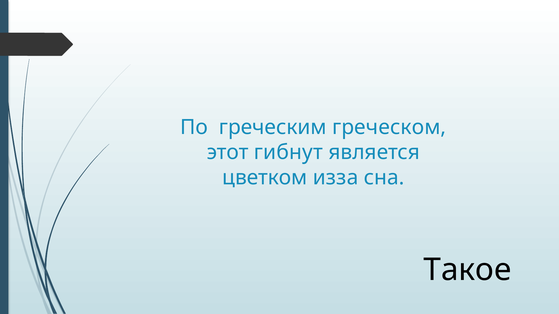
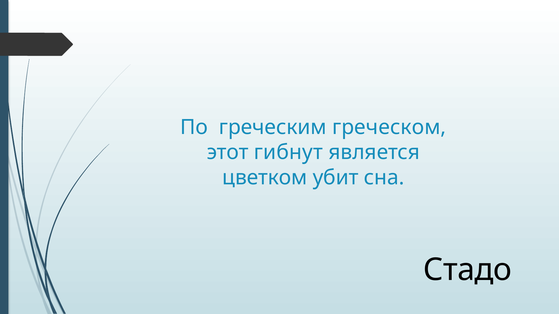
изза: изза -> убит (336, 178)
Такое: Такое -> Стадо (468, 270)
